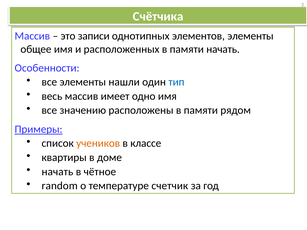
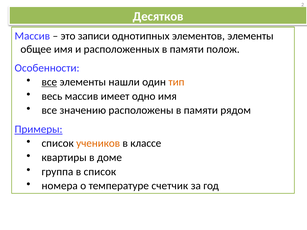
Счётчика: Счётчика -> Десятков (158, 16)
памяти начать: начать -> полож (223, 49)
все underline: none -> present (49, 82)
тип colour: blue -> orange (176, 82)
начать: начать -> группа (57, 172)
в чётное: чётное -> список (100, 172)
random: random -> номера (60, 186)
